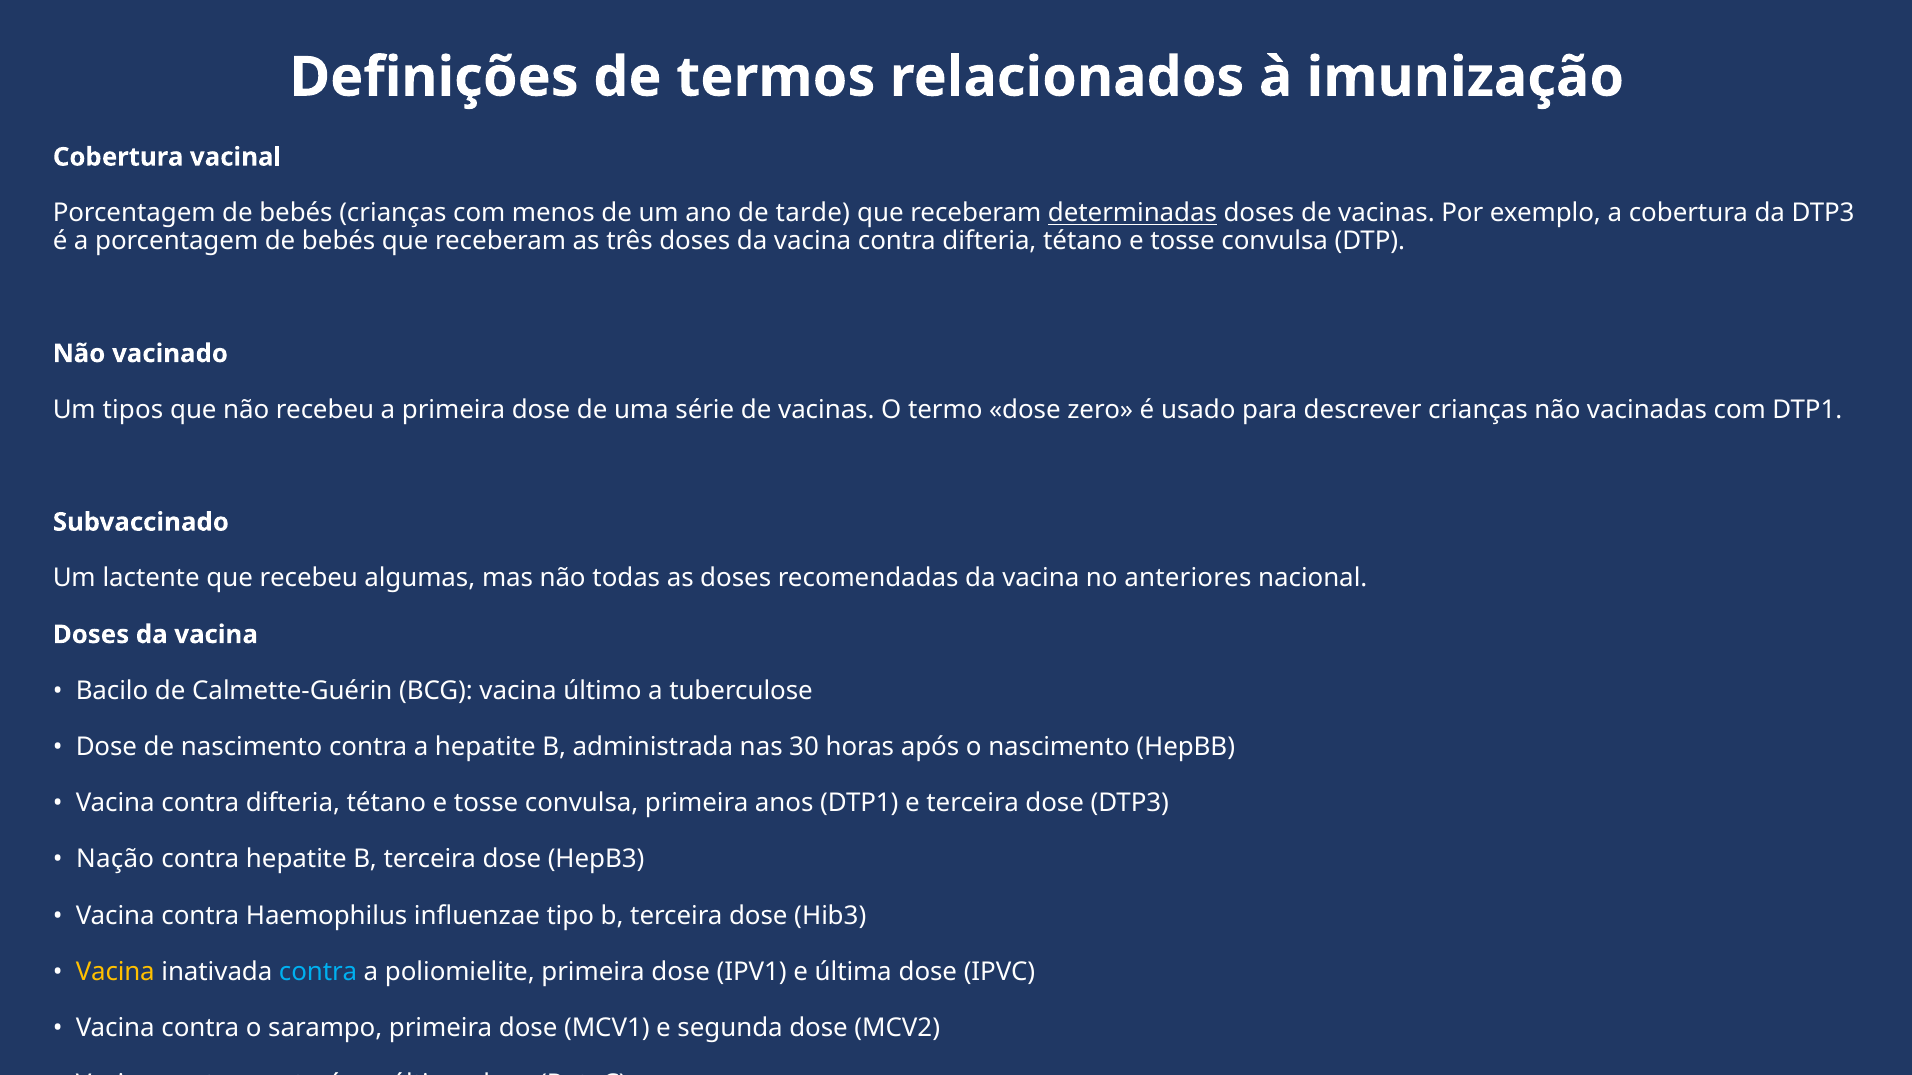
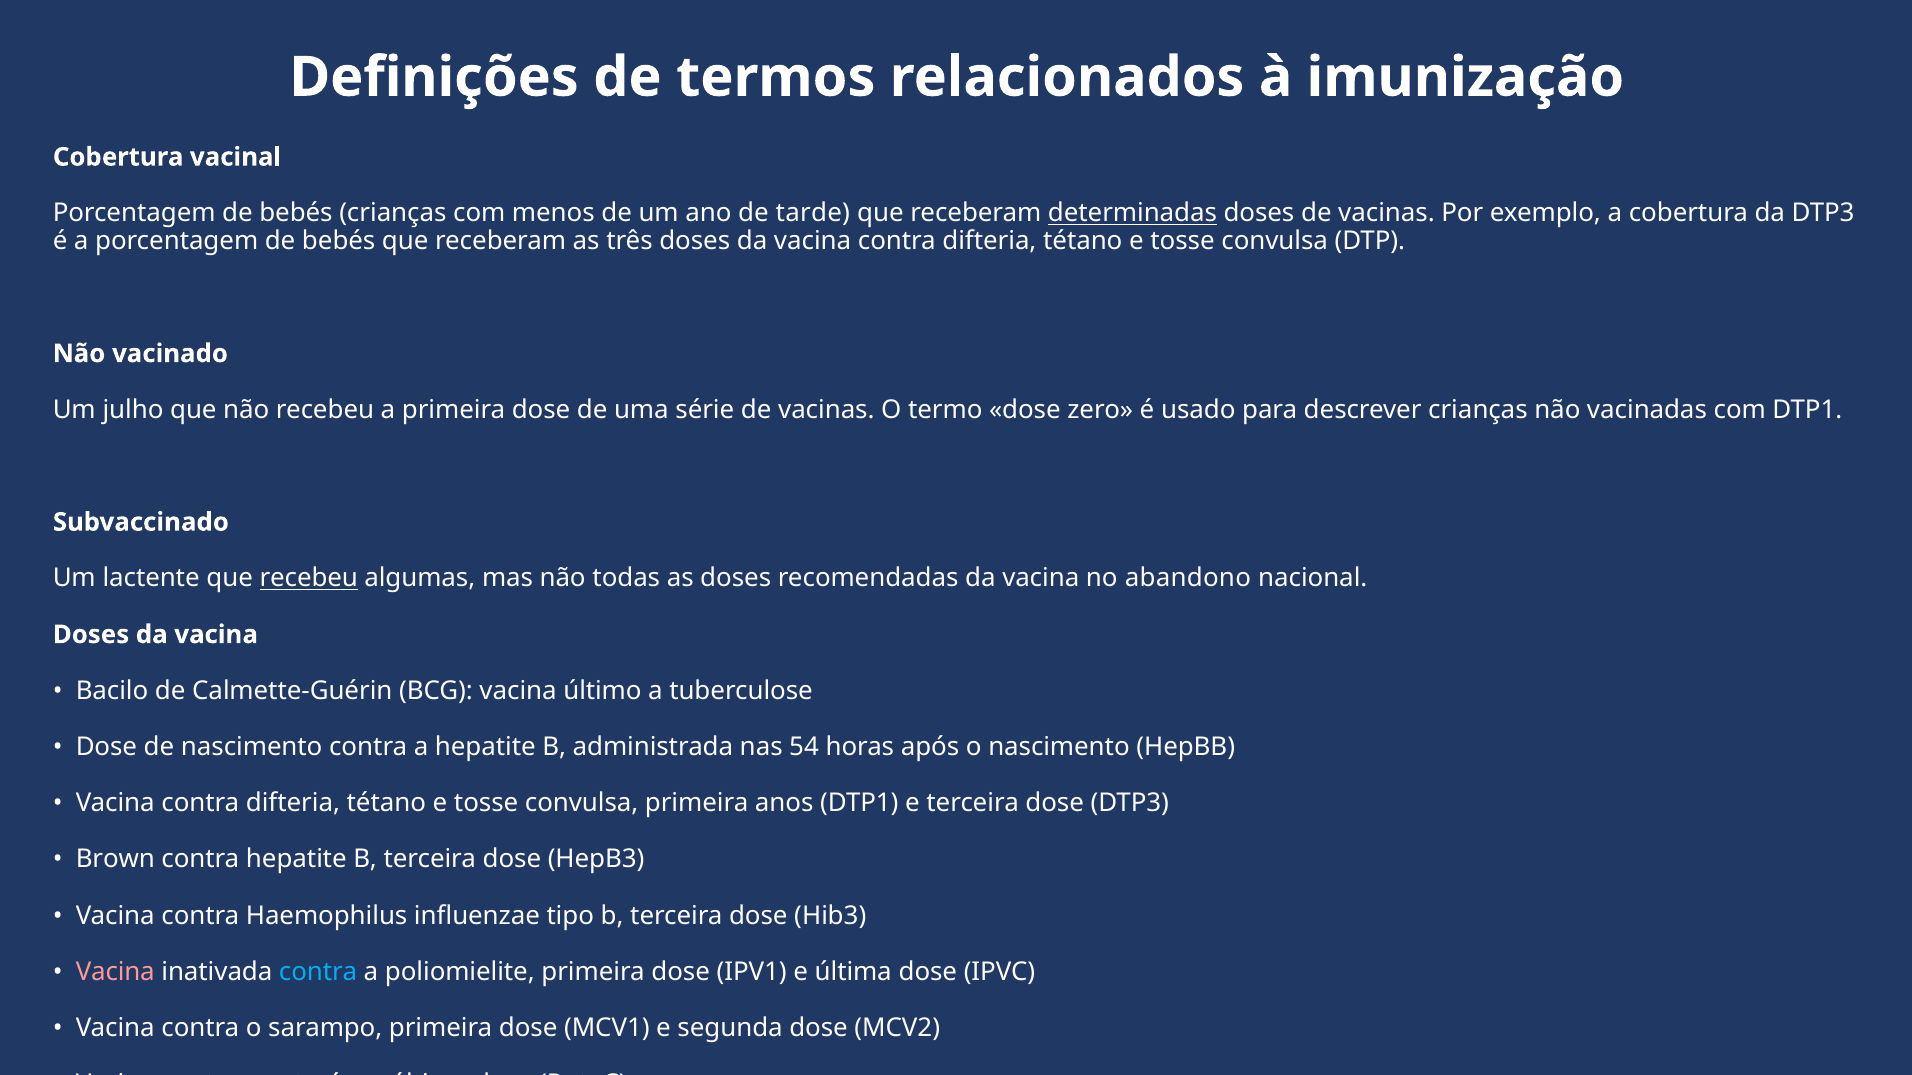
Um tipos: tipos -> julho (133, 410)
recebeu underline: none -> present (309, 579)
anteriores: anteriores -> abandono (1188, 579)
30: 30 -> 54 (804, 747)
Nação: Nação -> Brown (115, 860)
Vacina colour: yellow -> pink (115, 972)
